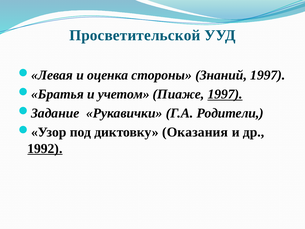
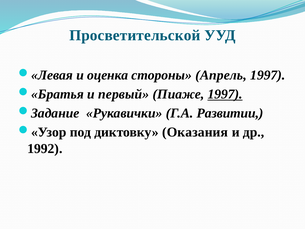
Знаний: Знаний -> Апрель (221, 75)
учетом: учетом -> первый (124, 94)
Родители: Родители -> Развитии (230, 113)
1992 underline: present -> none (45, 148)
